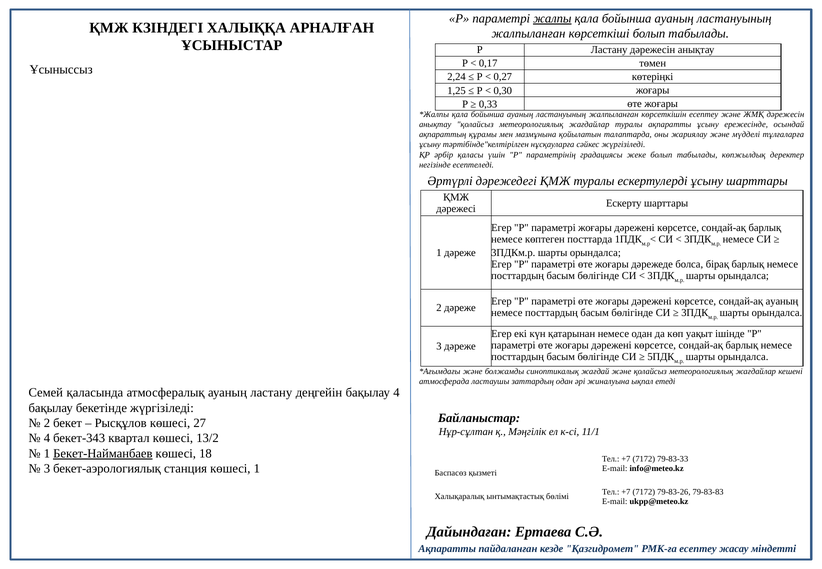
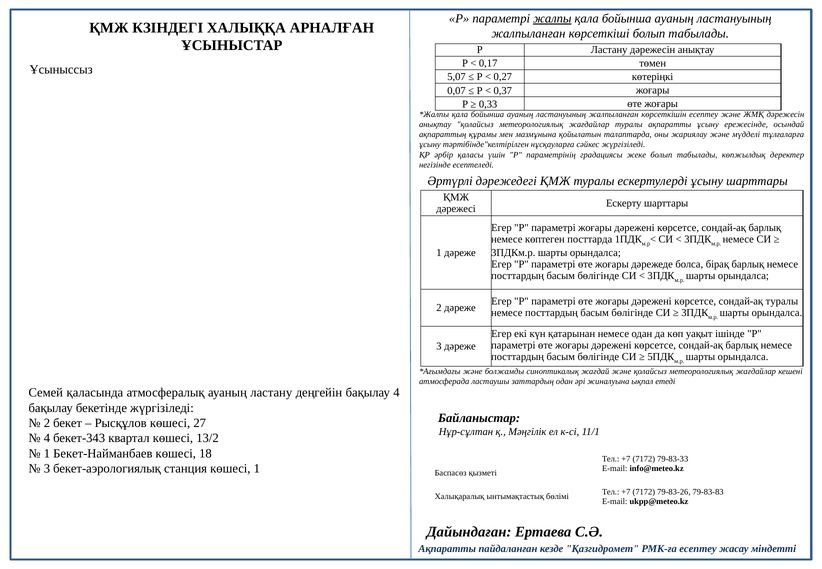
2,24: 2,24 -> 5,07 (457, 77)
1,25: 1,25 -> 0,07 (457, 91)
0,30: 0,30 -> 0,37 (503, 91)
сондай-ақ ауаның: ауаның -> туралы (782, 301)
Бекет-Найманбаев underline: present -> none (103, 454)
